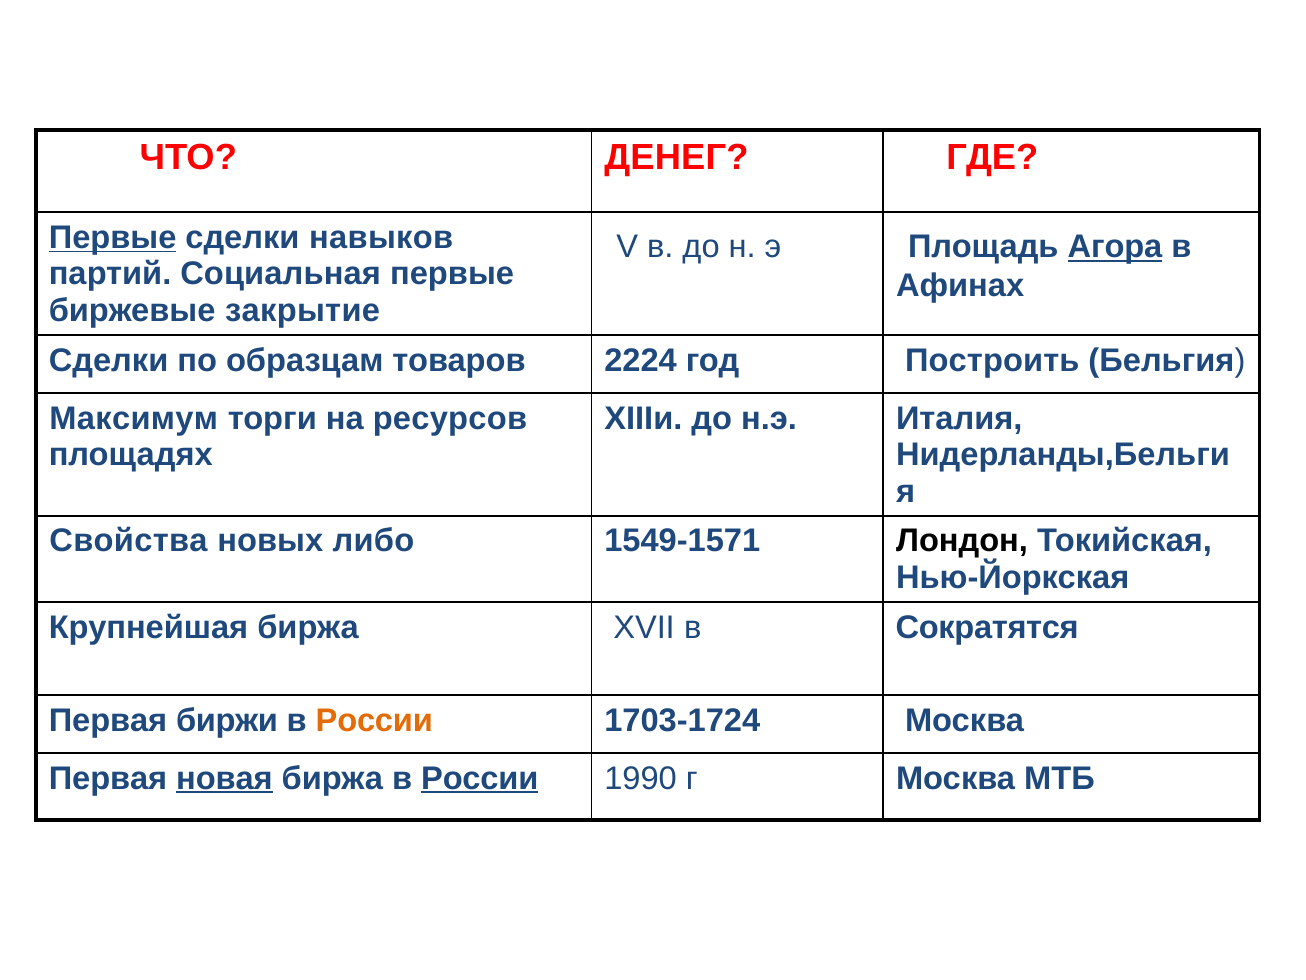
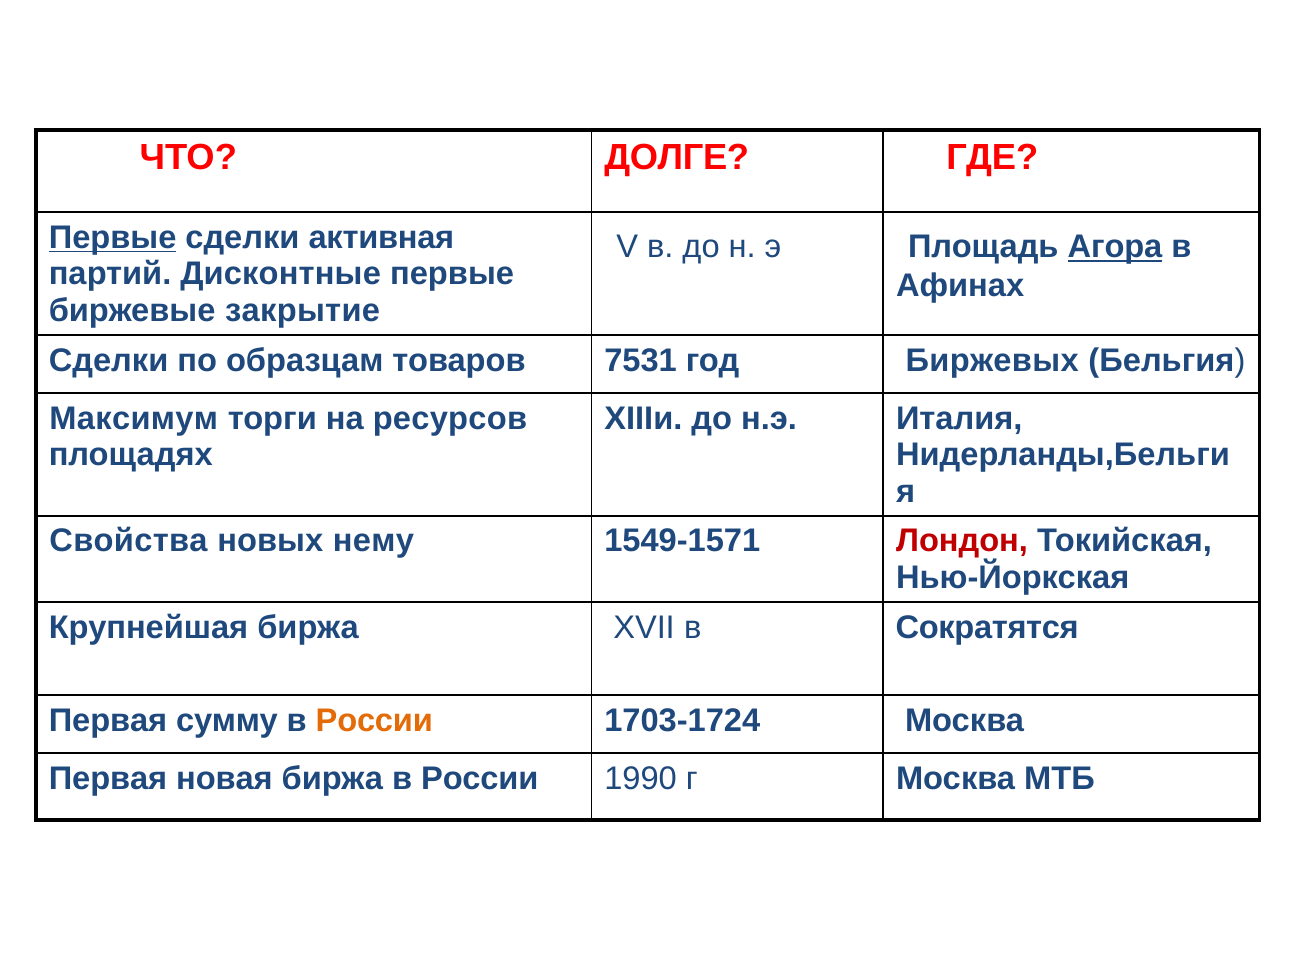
ДЕНЕГ: ДЕНЕГ -> ДОЛГЕ (677, 157)
навыков: навыков -> активная (381, 237)
Социальная: Социальная -> Дисконтные (281, 274)
2224: 2224 -> 7531 (641, 360)
Построить: Построить -> Биржевых (992, 360)
либо: либо -> нему (373, 541)
Лондон colour: black -> red (962, 541)
биржи: биржи -> сумму (227, 720)
новая underline: present -> none (224, 778)
России underline: present -> none (480, 778)
